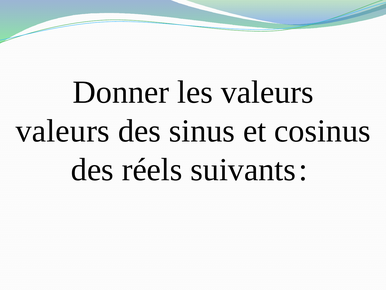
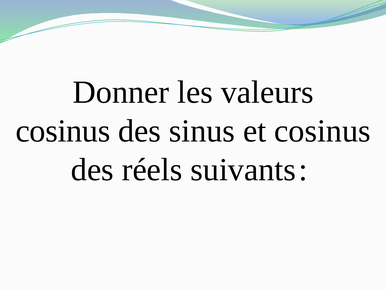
valeurs: valeurs -> cosinus (63, 131)
